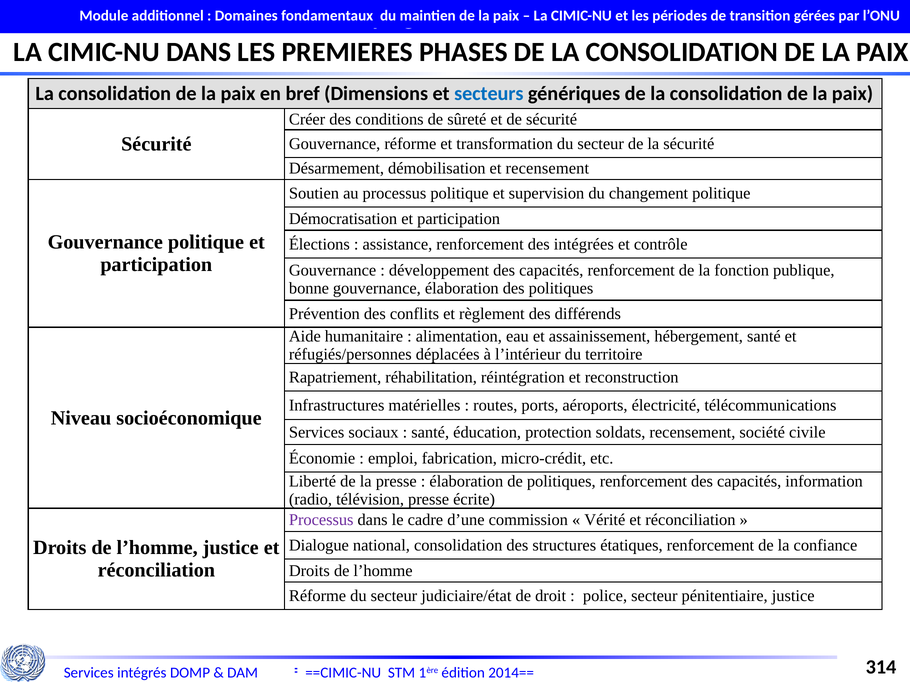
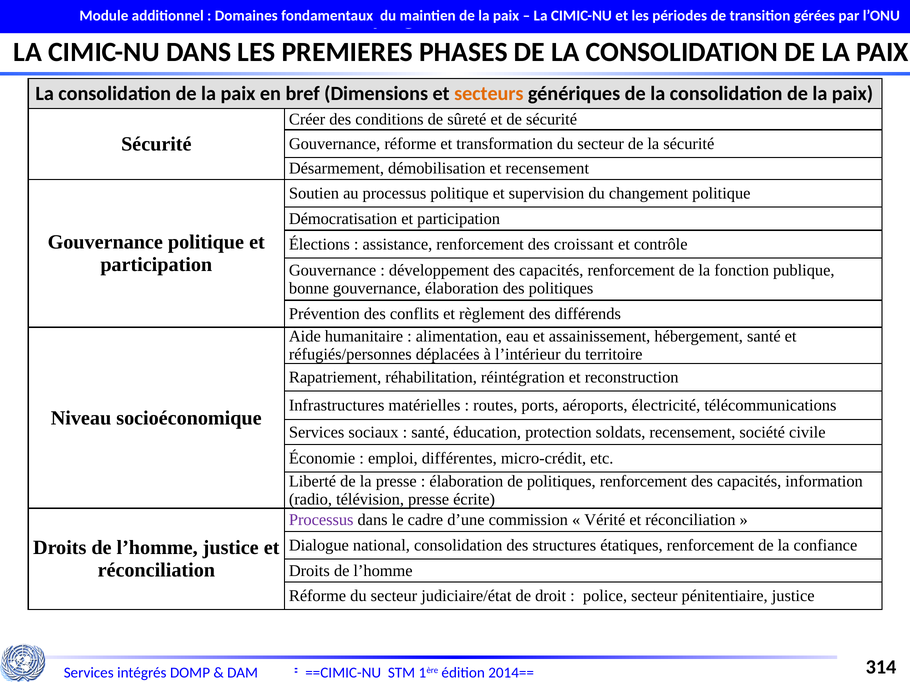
secteurs colour: blue -> orange (489, 94)
intégrées: intégrées -> croissant (584, 244)
fabrication: fabrication -> différentes (459, 459)
